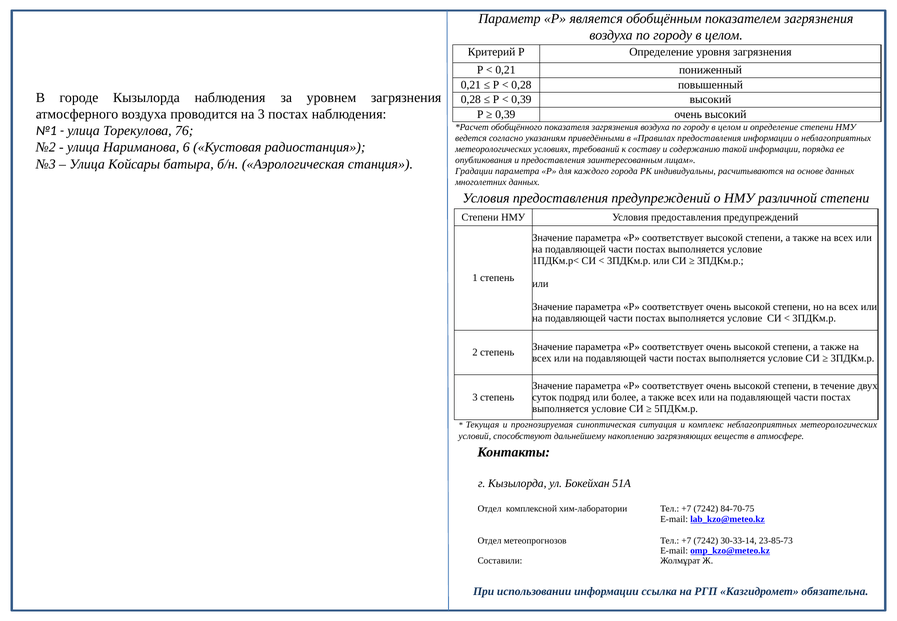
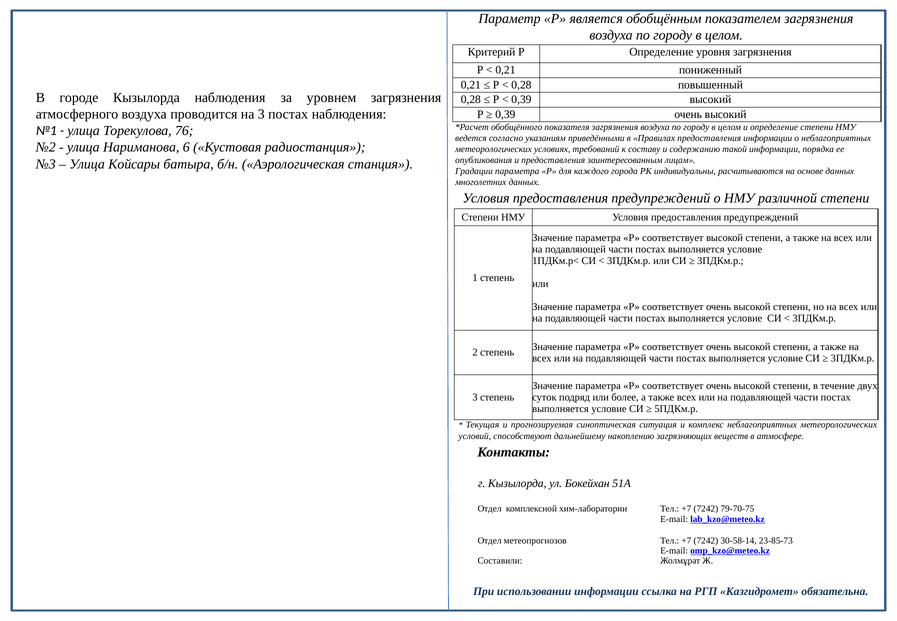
84-70-75: 84-70-75 -> 79-70-75 (737, 509)
30-33-14: 30-33-14 -> 30-58-14 (739, 540)
